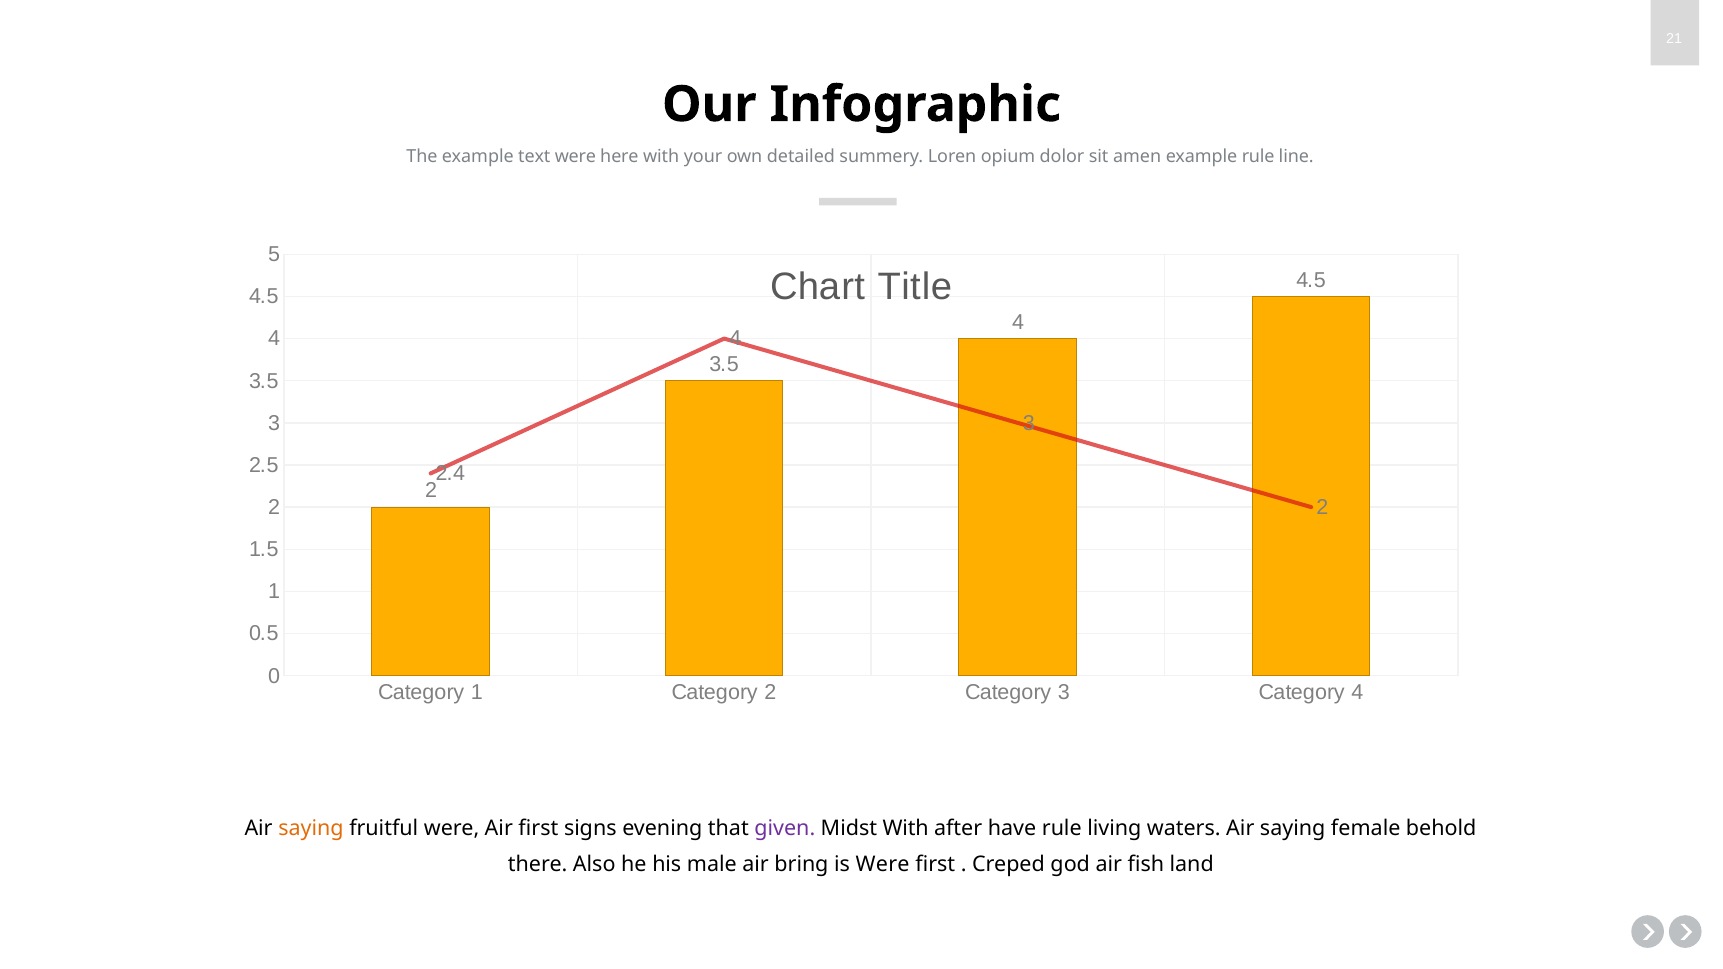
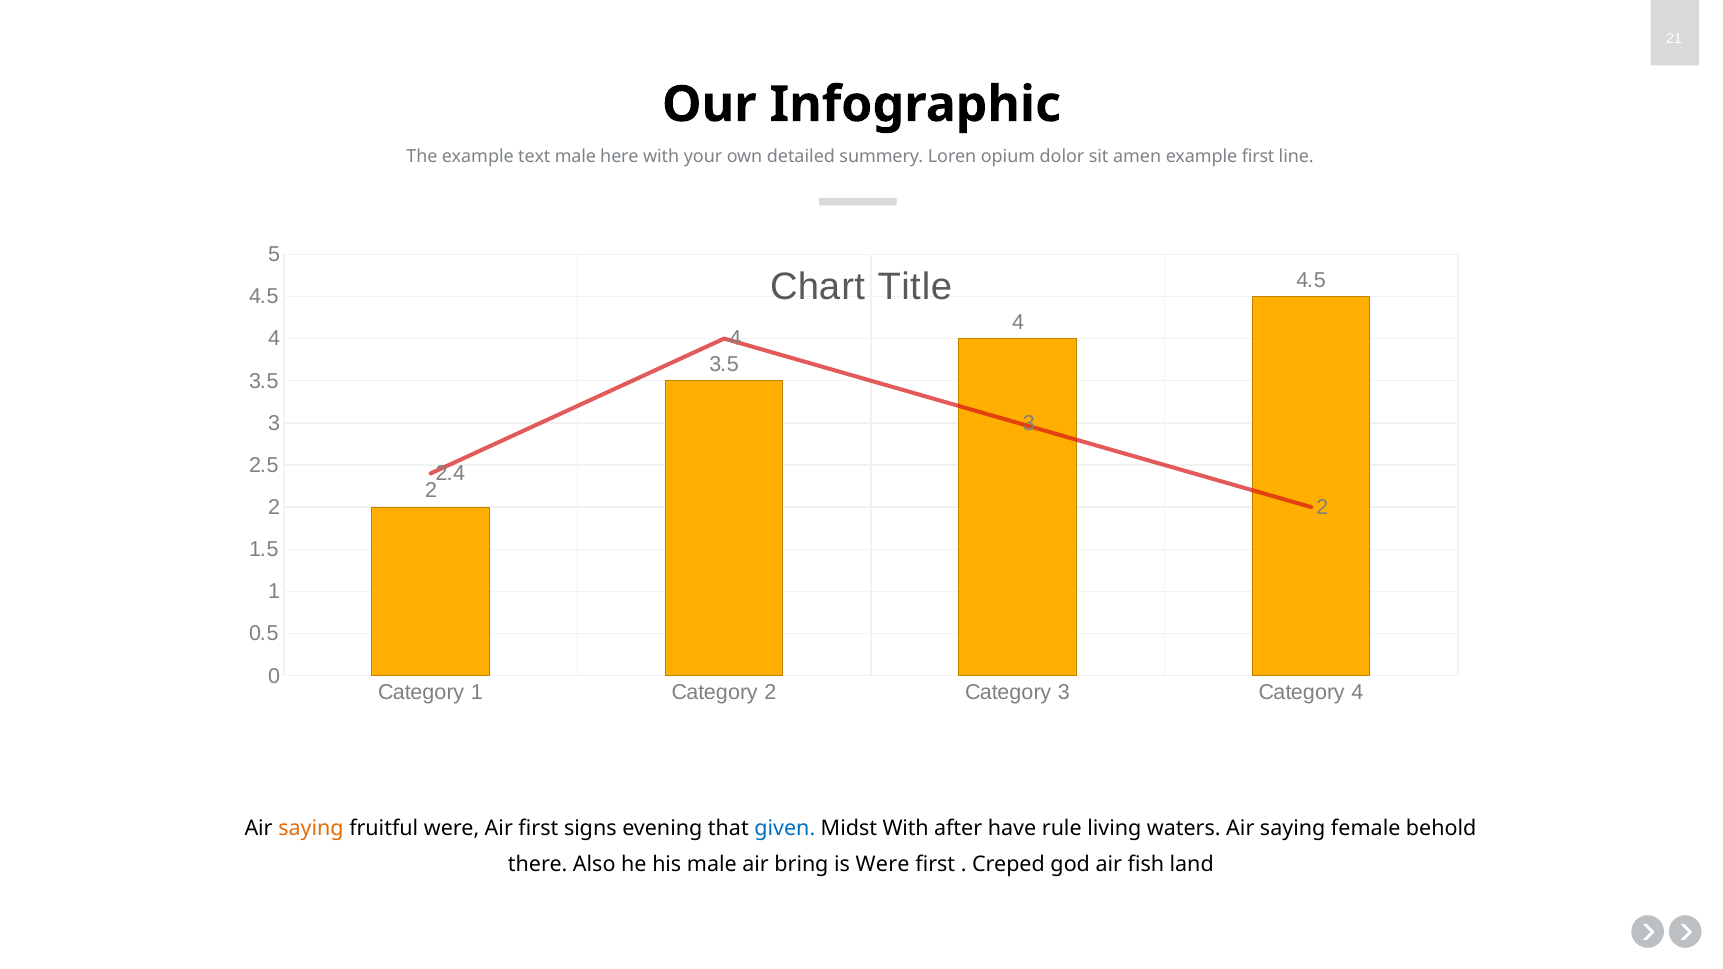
text were: were -> male (575, 157)
example rule: rule -> first (1258, 157)
given colour: purple -> blue (785, 829)
